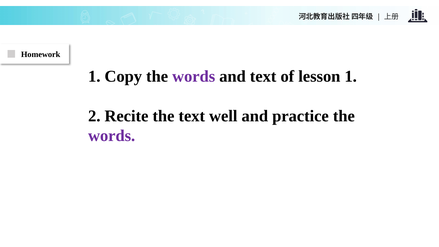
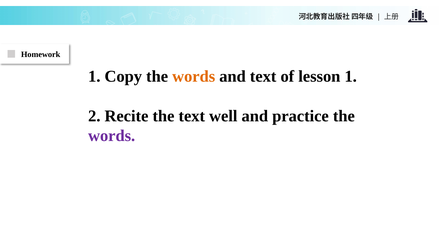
words colour: purple -> orange (194, 76)
